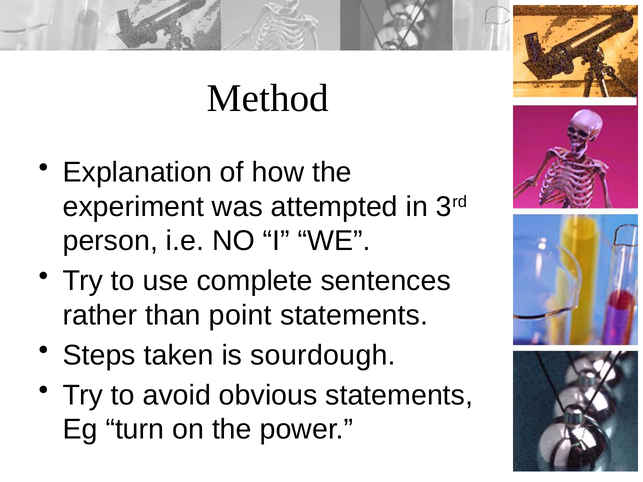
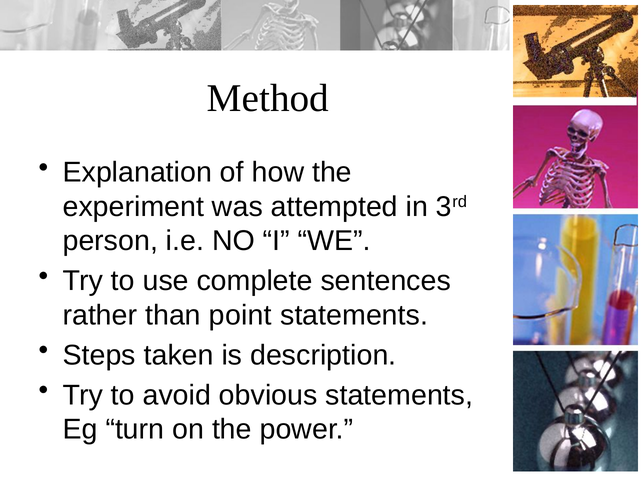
sourdough: sourdough -> description (323, 355)
